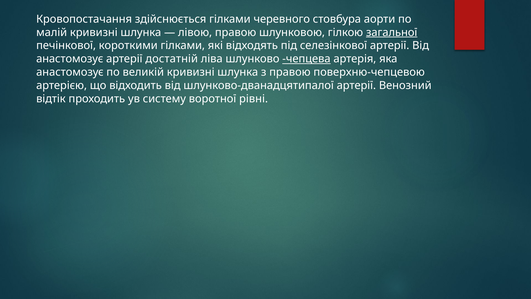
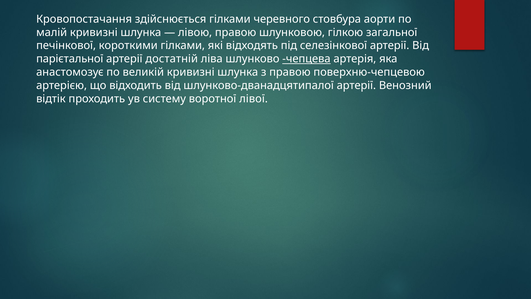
загальної underline: present -> none (392, 32)
анастомозує: анастомозує -> парієтальної (70, 59)
рівні: рівні -> лівої (254, 99)
